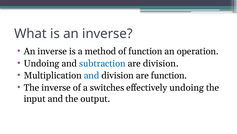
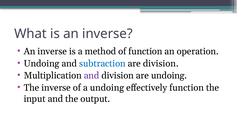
and colour: blue -> purple (92, 75)
are function: function -> undoing (169, 75)
a switches: switches -> undoing (107, 87)
effectively undoing: undoing -> function (187, 87)
